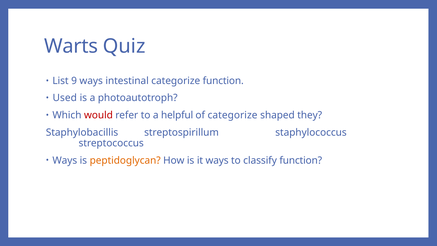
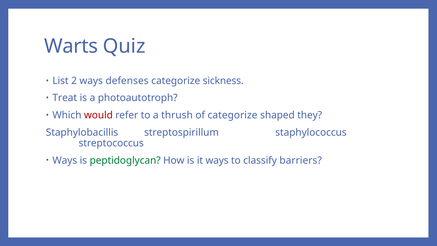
9: 9 -> 2 (74, 81)
intestinal: intestinal -> defenses (127, 81)
categorize function: function -> sickness (223, 81)
Used: Used -> Treat (65, 98)
helpful: helpful -> thrush (177, 115)
peptidoglycan colour: orange -> green (125, 160)
classify function: function -> barriers (301, 160)
